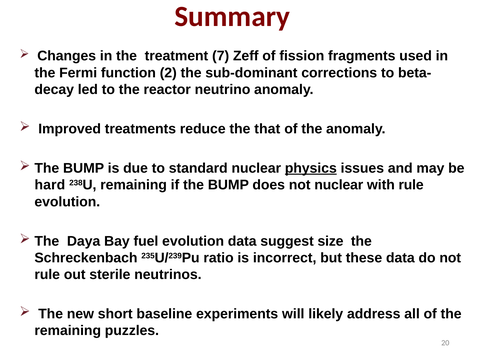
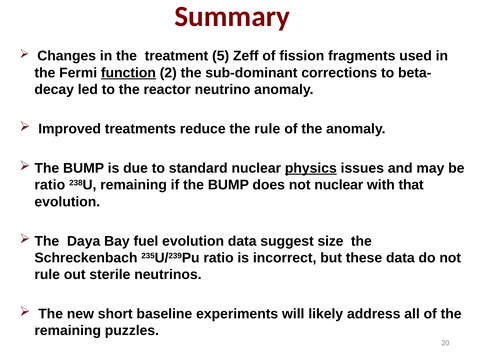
7: 7 -> 5 (221, 56)
function underline: none -> present (128, 73)
the that: that -> rule (267, 129)
hard: hard -> ratio (50, 185)
with rule: rule -> that (411, 185)
